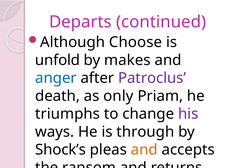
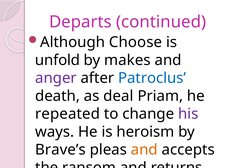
anger colour: blue -> purple (56, 78)
Patroclus colour: purple -> blue (152, 78)
only: only -> deal (118, 96)
triumphs: triumphs -> repeated (68, 114)
through: through -> heroism (145, 132)
Shock’s: Shock’s -> Brave’s (60, 150)
